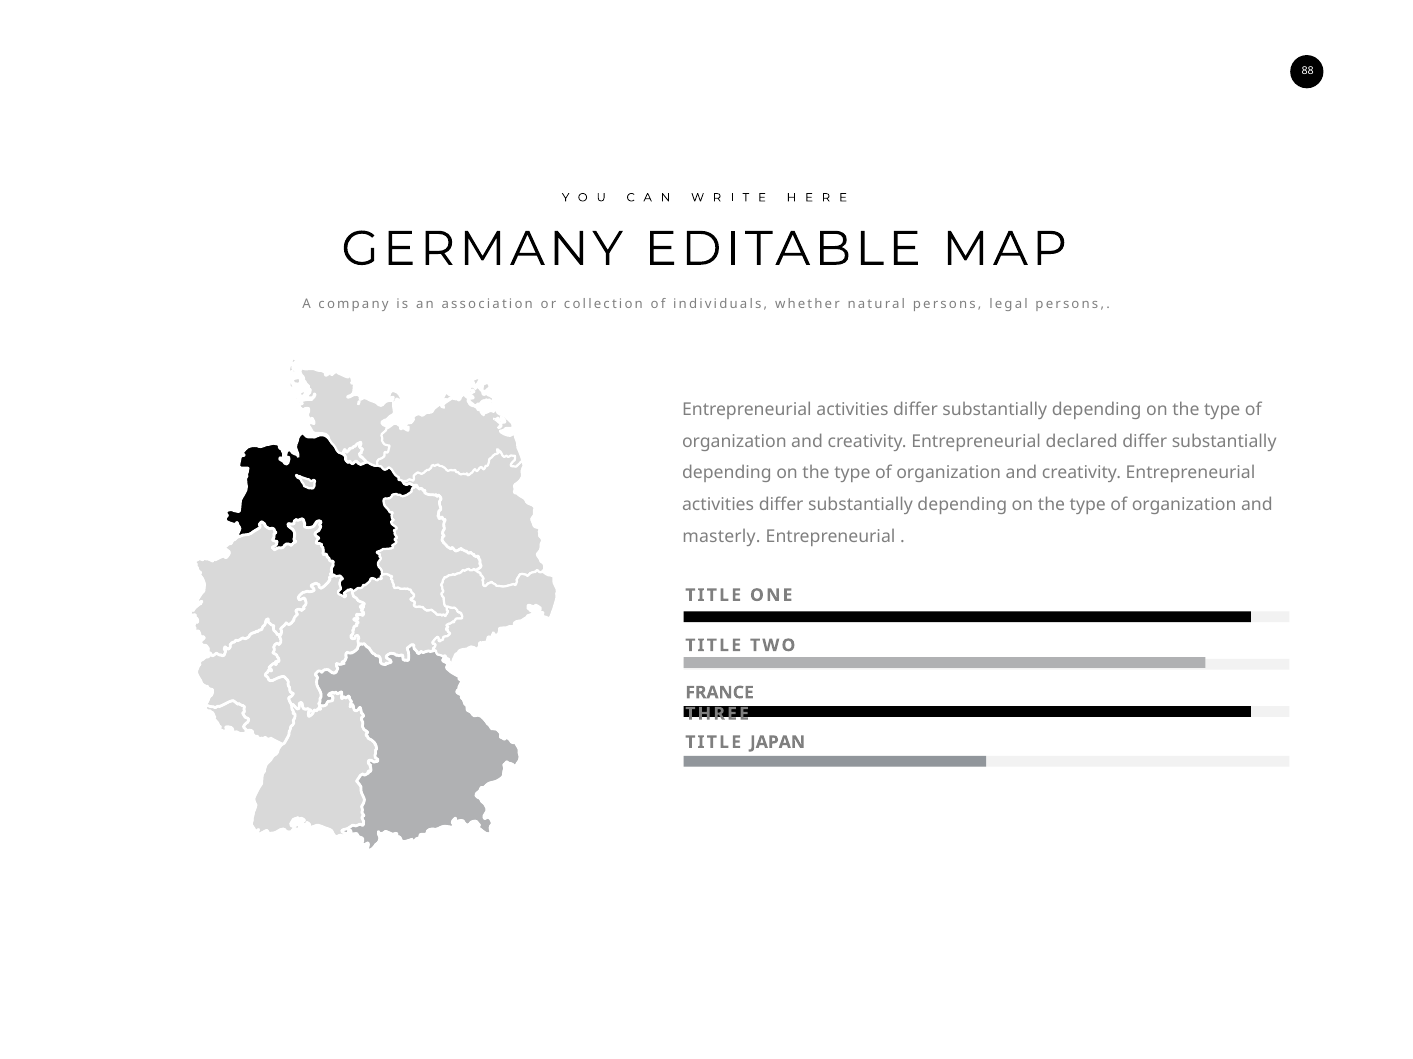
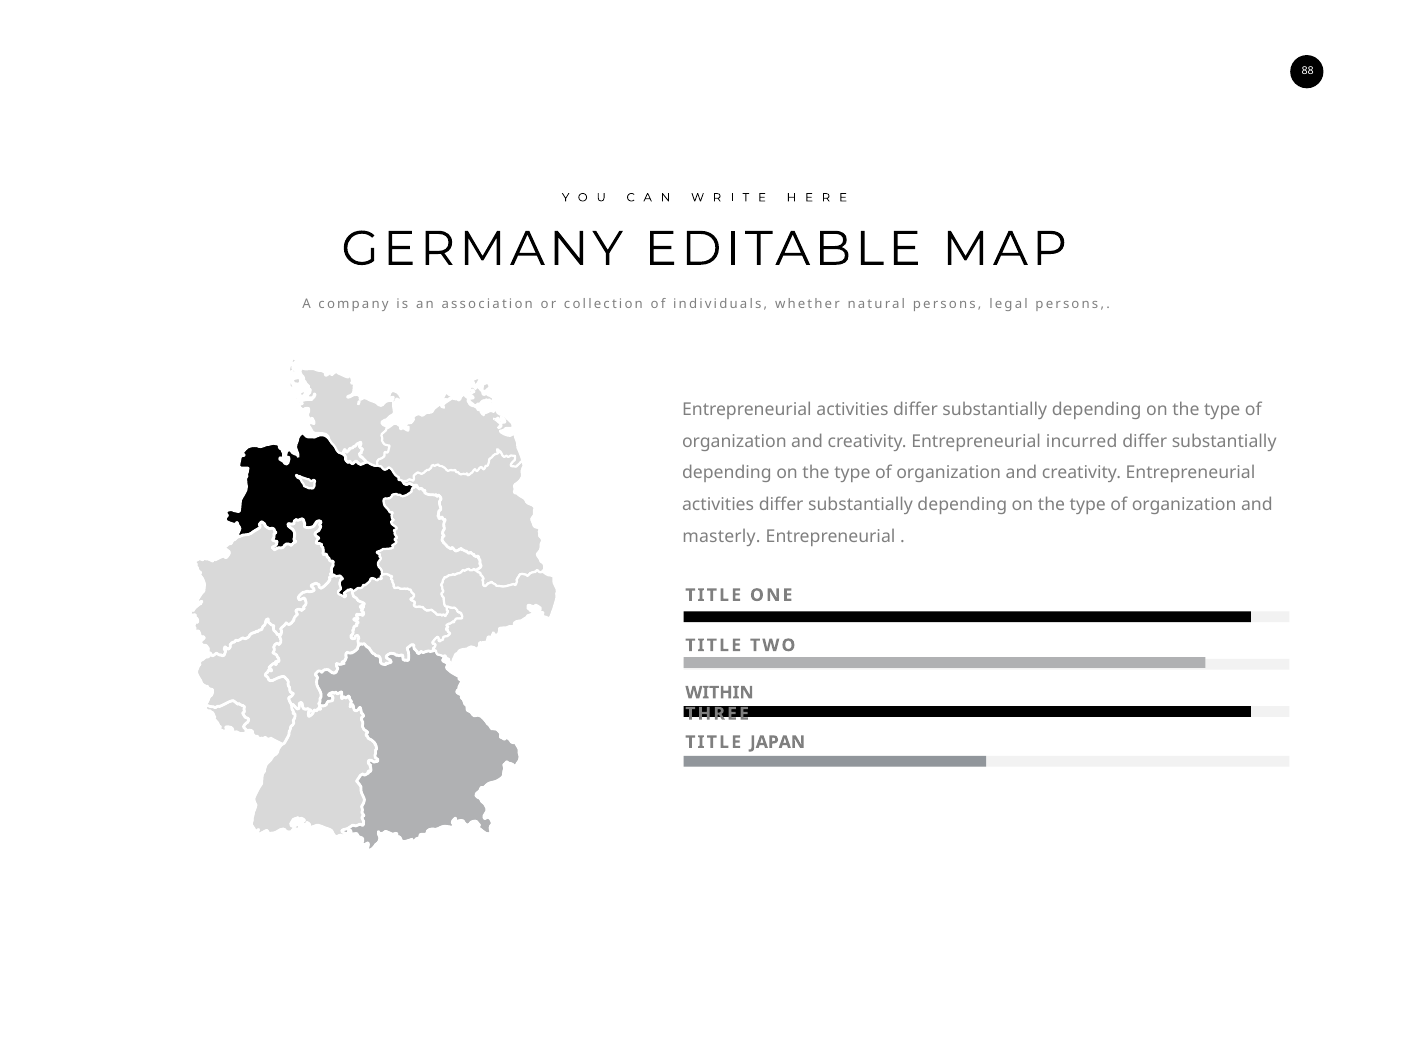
declared: declared -> incurred (1082, 442)
FRANCE: FRANCE -> WITHIN (720, 693)
